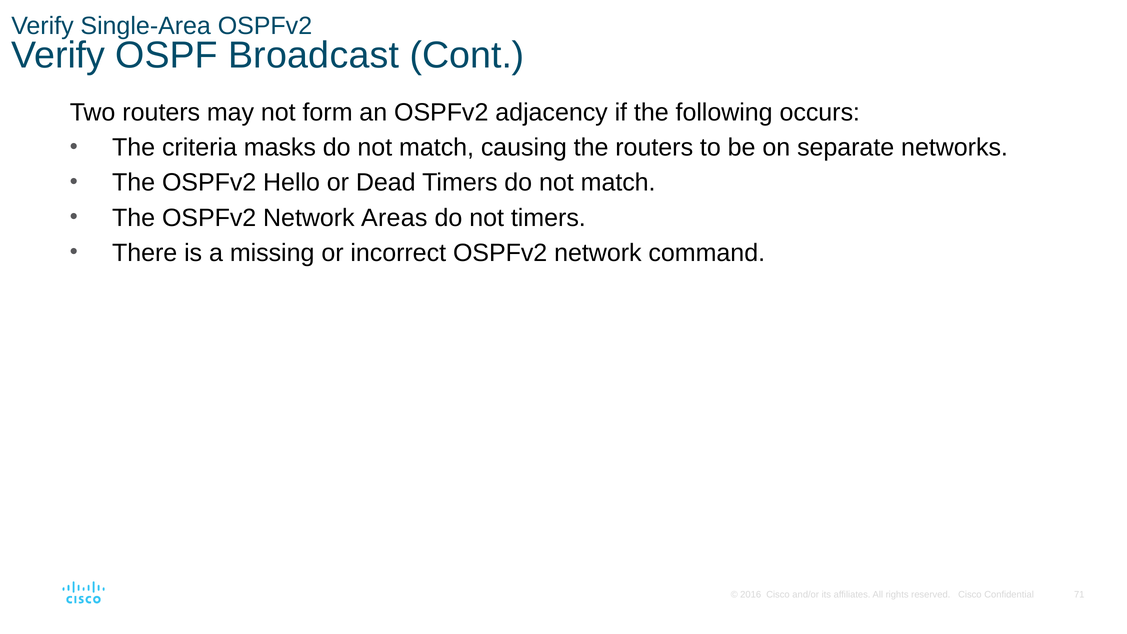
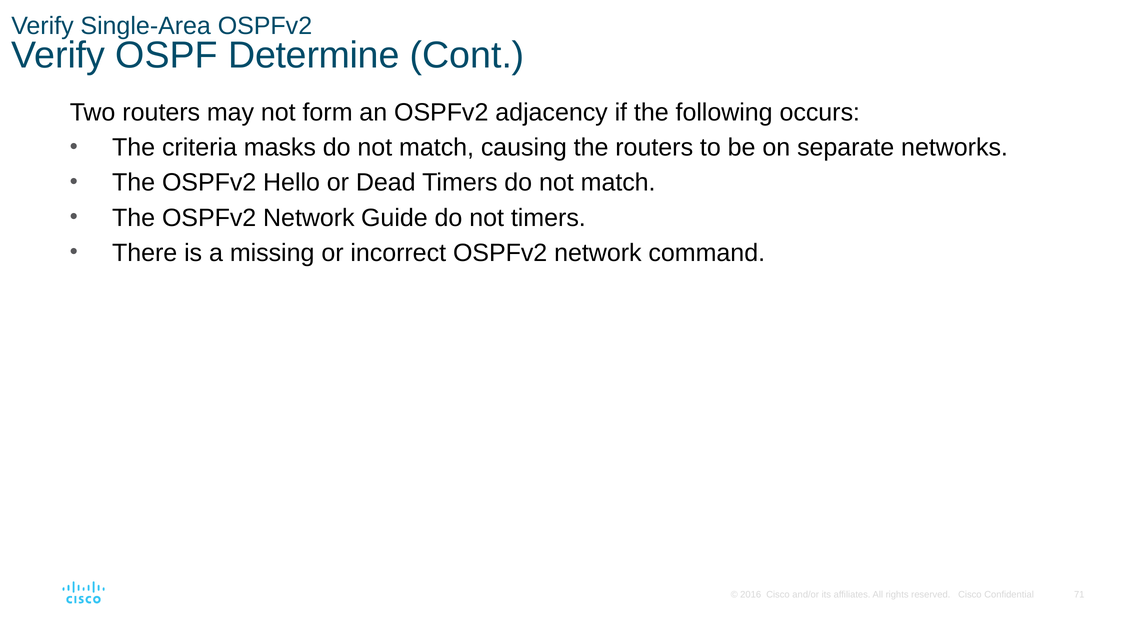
Broadcast: Broadcast -> Determine (314, 55)
Areas: Areas -> Guide (394, 218)
